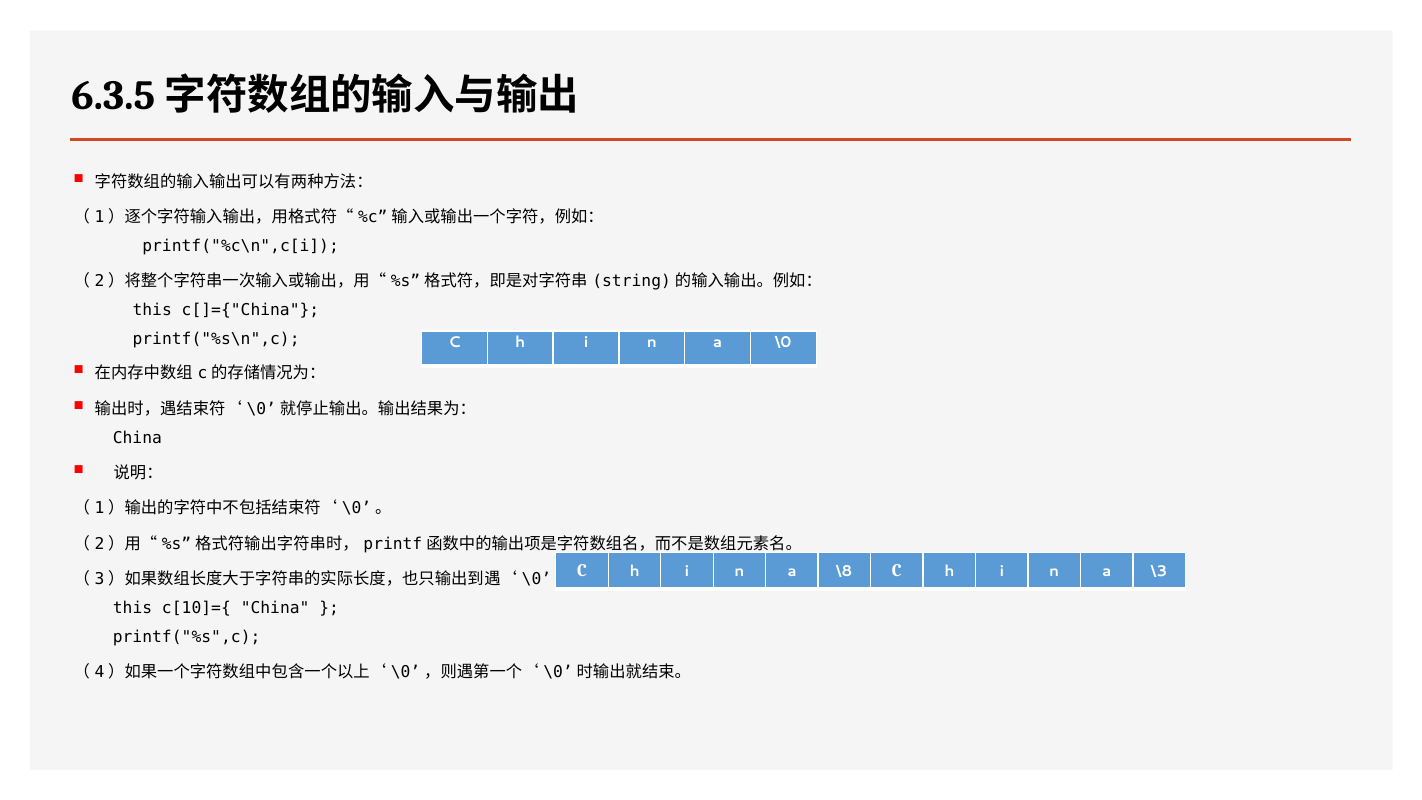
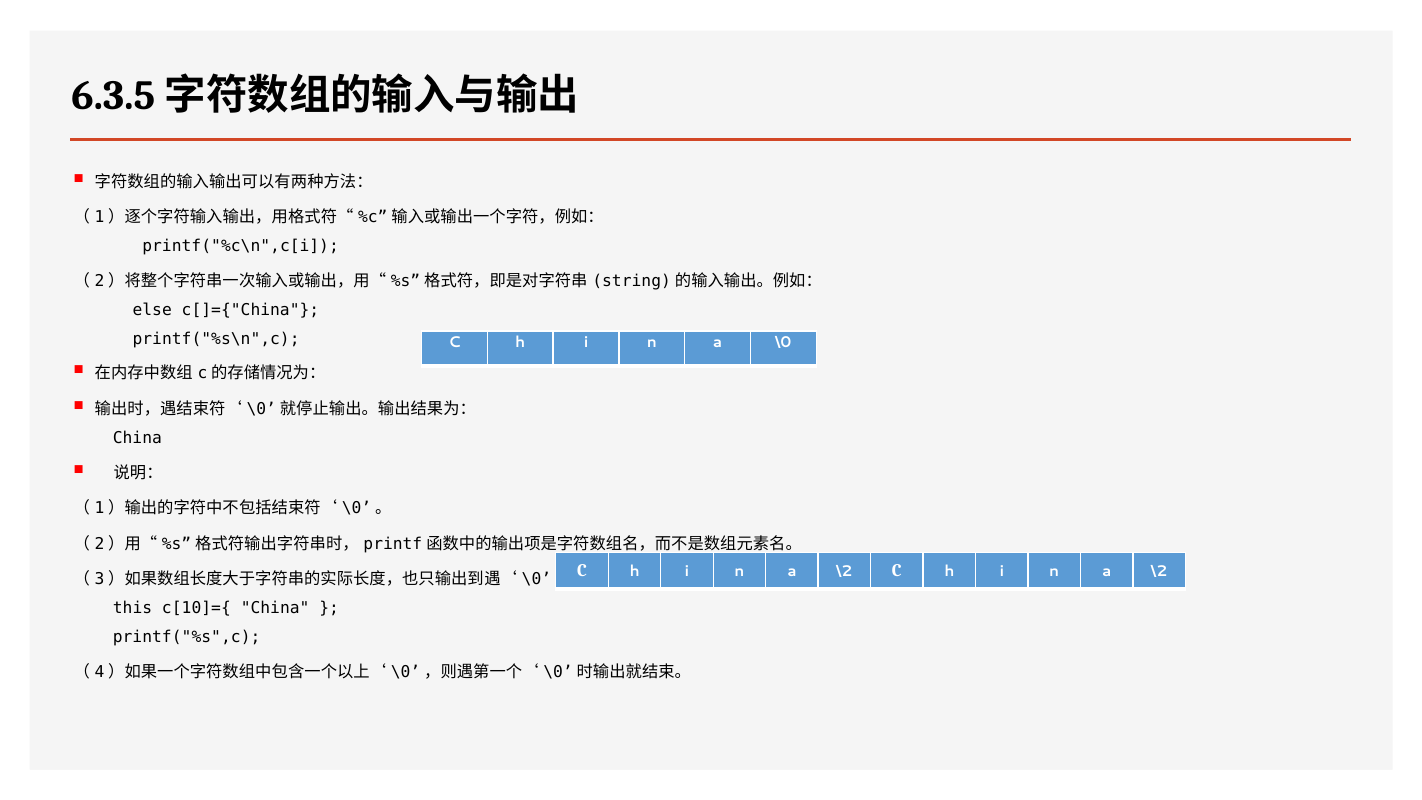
this: this -> else (152, 310)
\8: \8 -> \2 (844, 571)
\3: \3 -> \2 (1159, 571)
